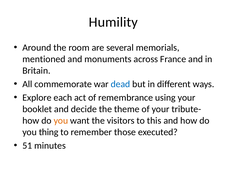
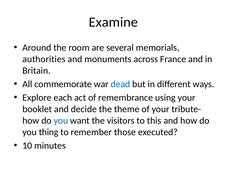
Humility: Humility -> Examine (113, 22)
mentioned: mentioned -> authorities (44, 59)
you colour: orange -> blue (61, 121)
51: 51 -> 10 (27, 146)
